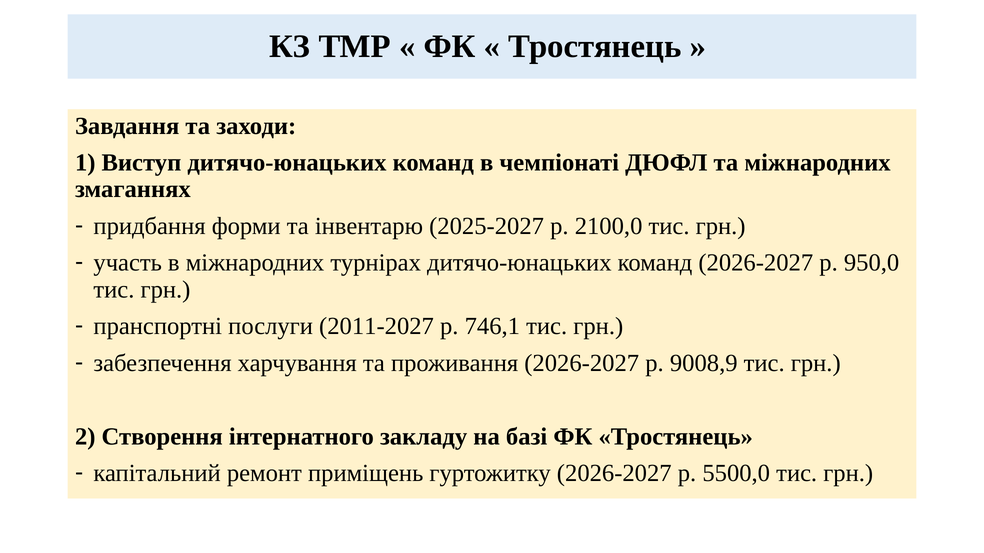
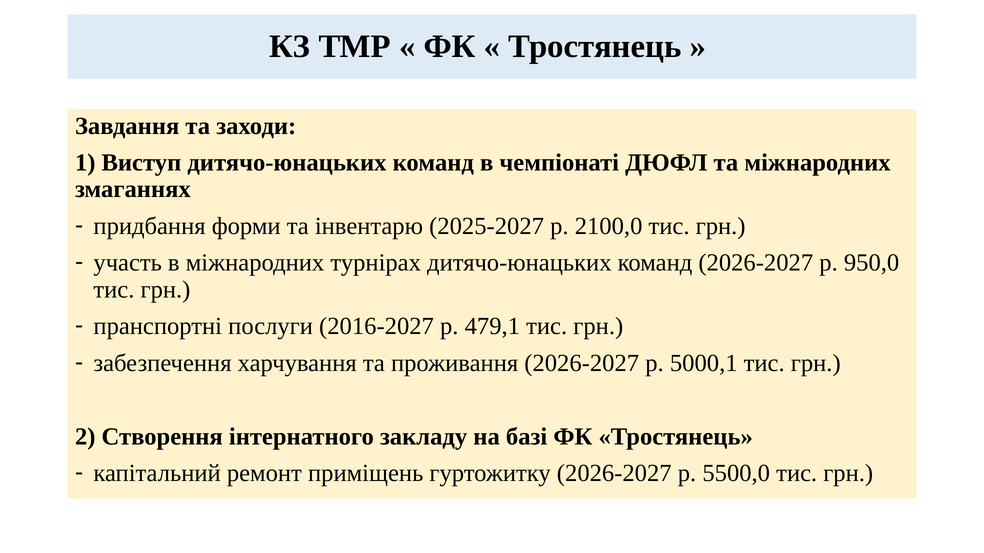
2011-2027: 2011-2027 -> 2016-2027 (377, 326)
746,1: 746,1 -> 479,1 (492, 326)
9008,9: 9008,9 -> 5000,1 (704, 363)
